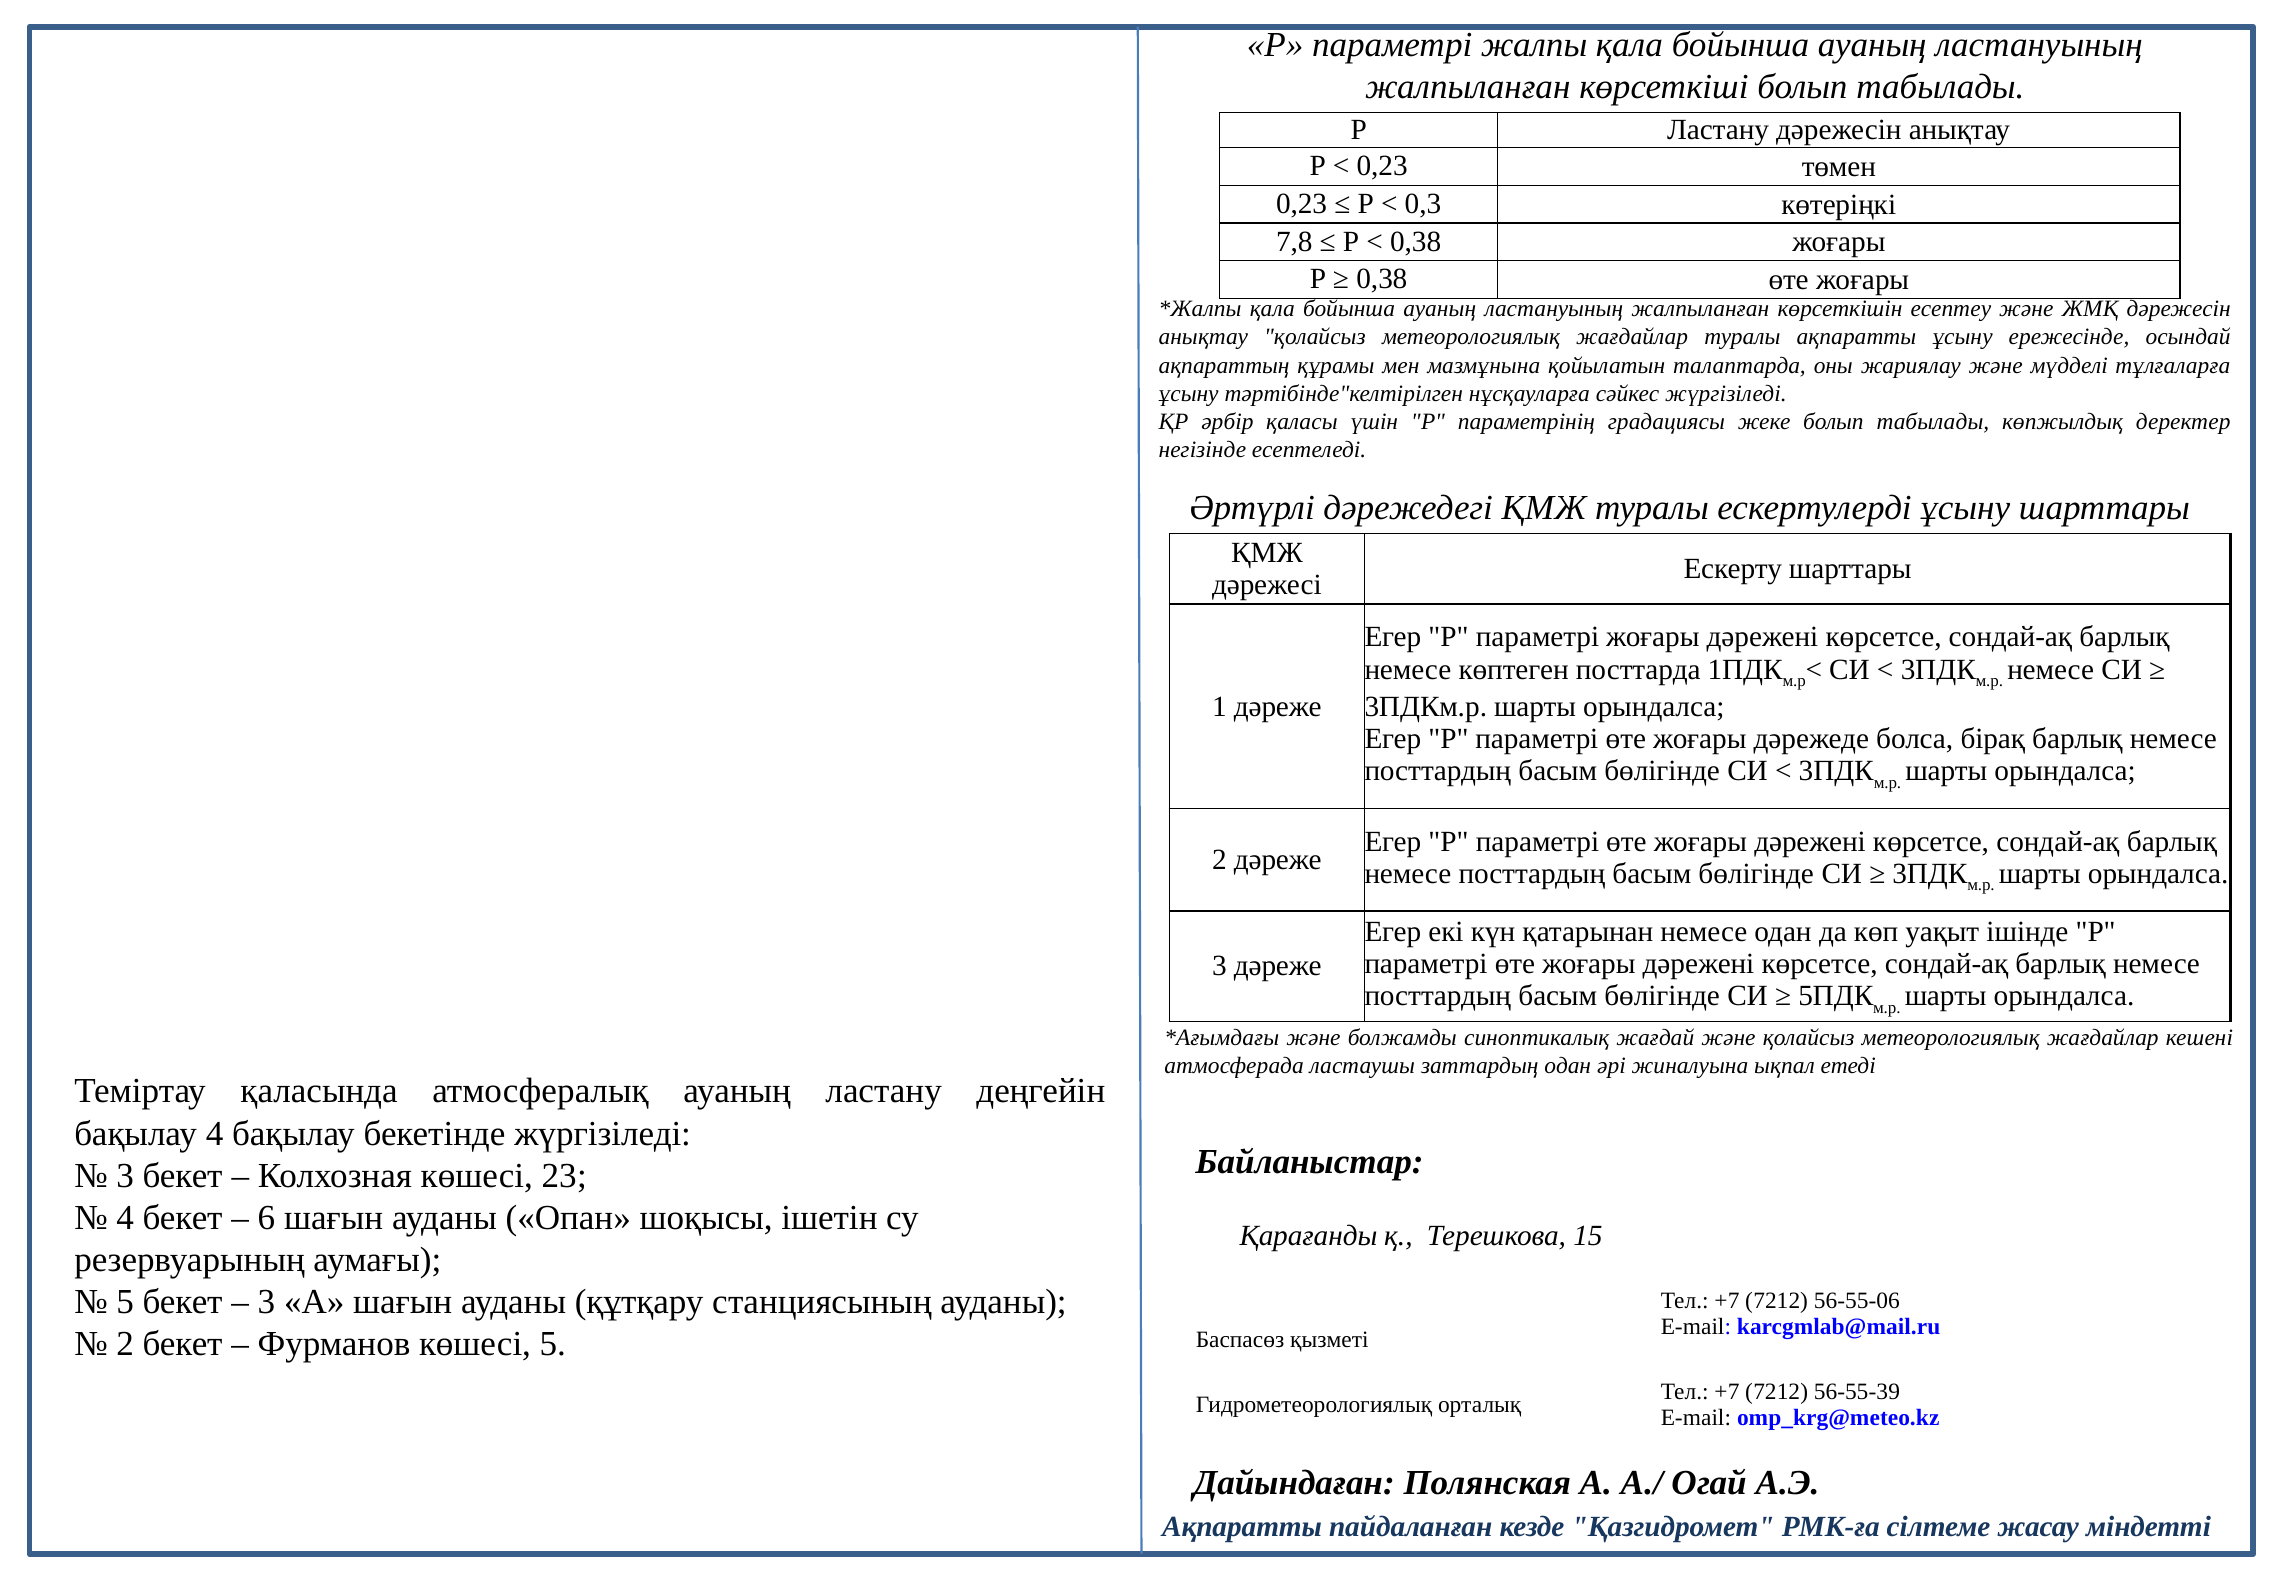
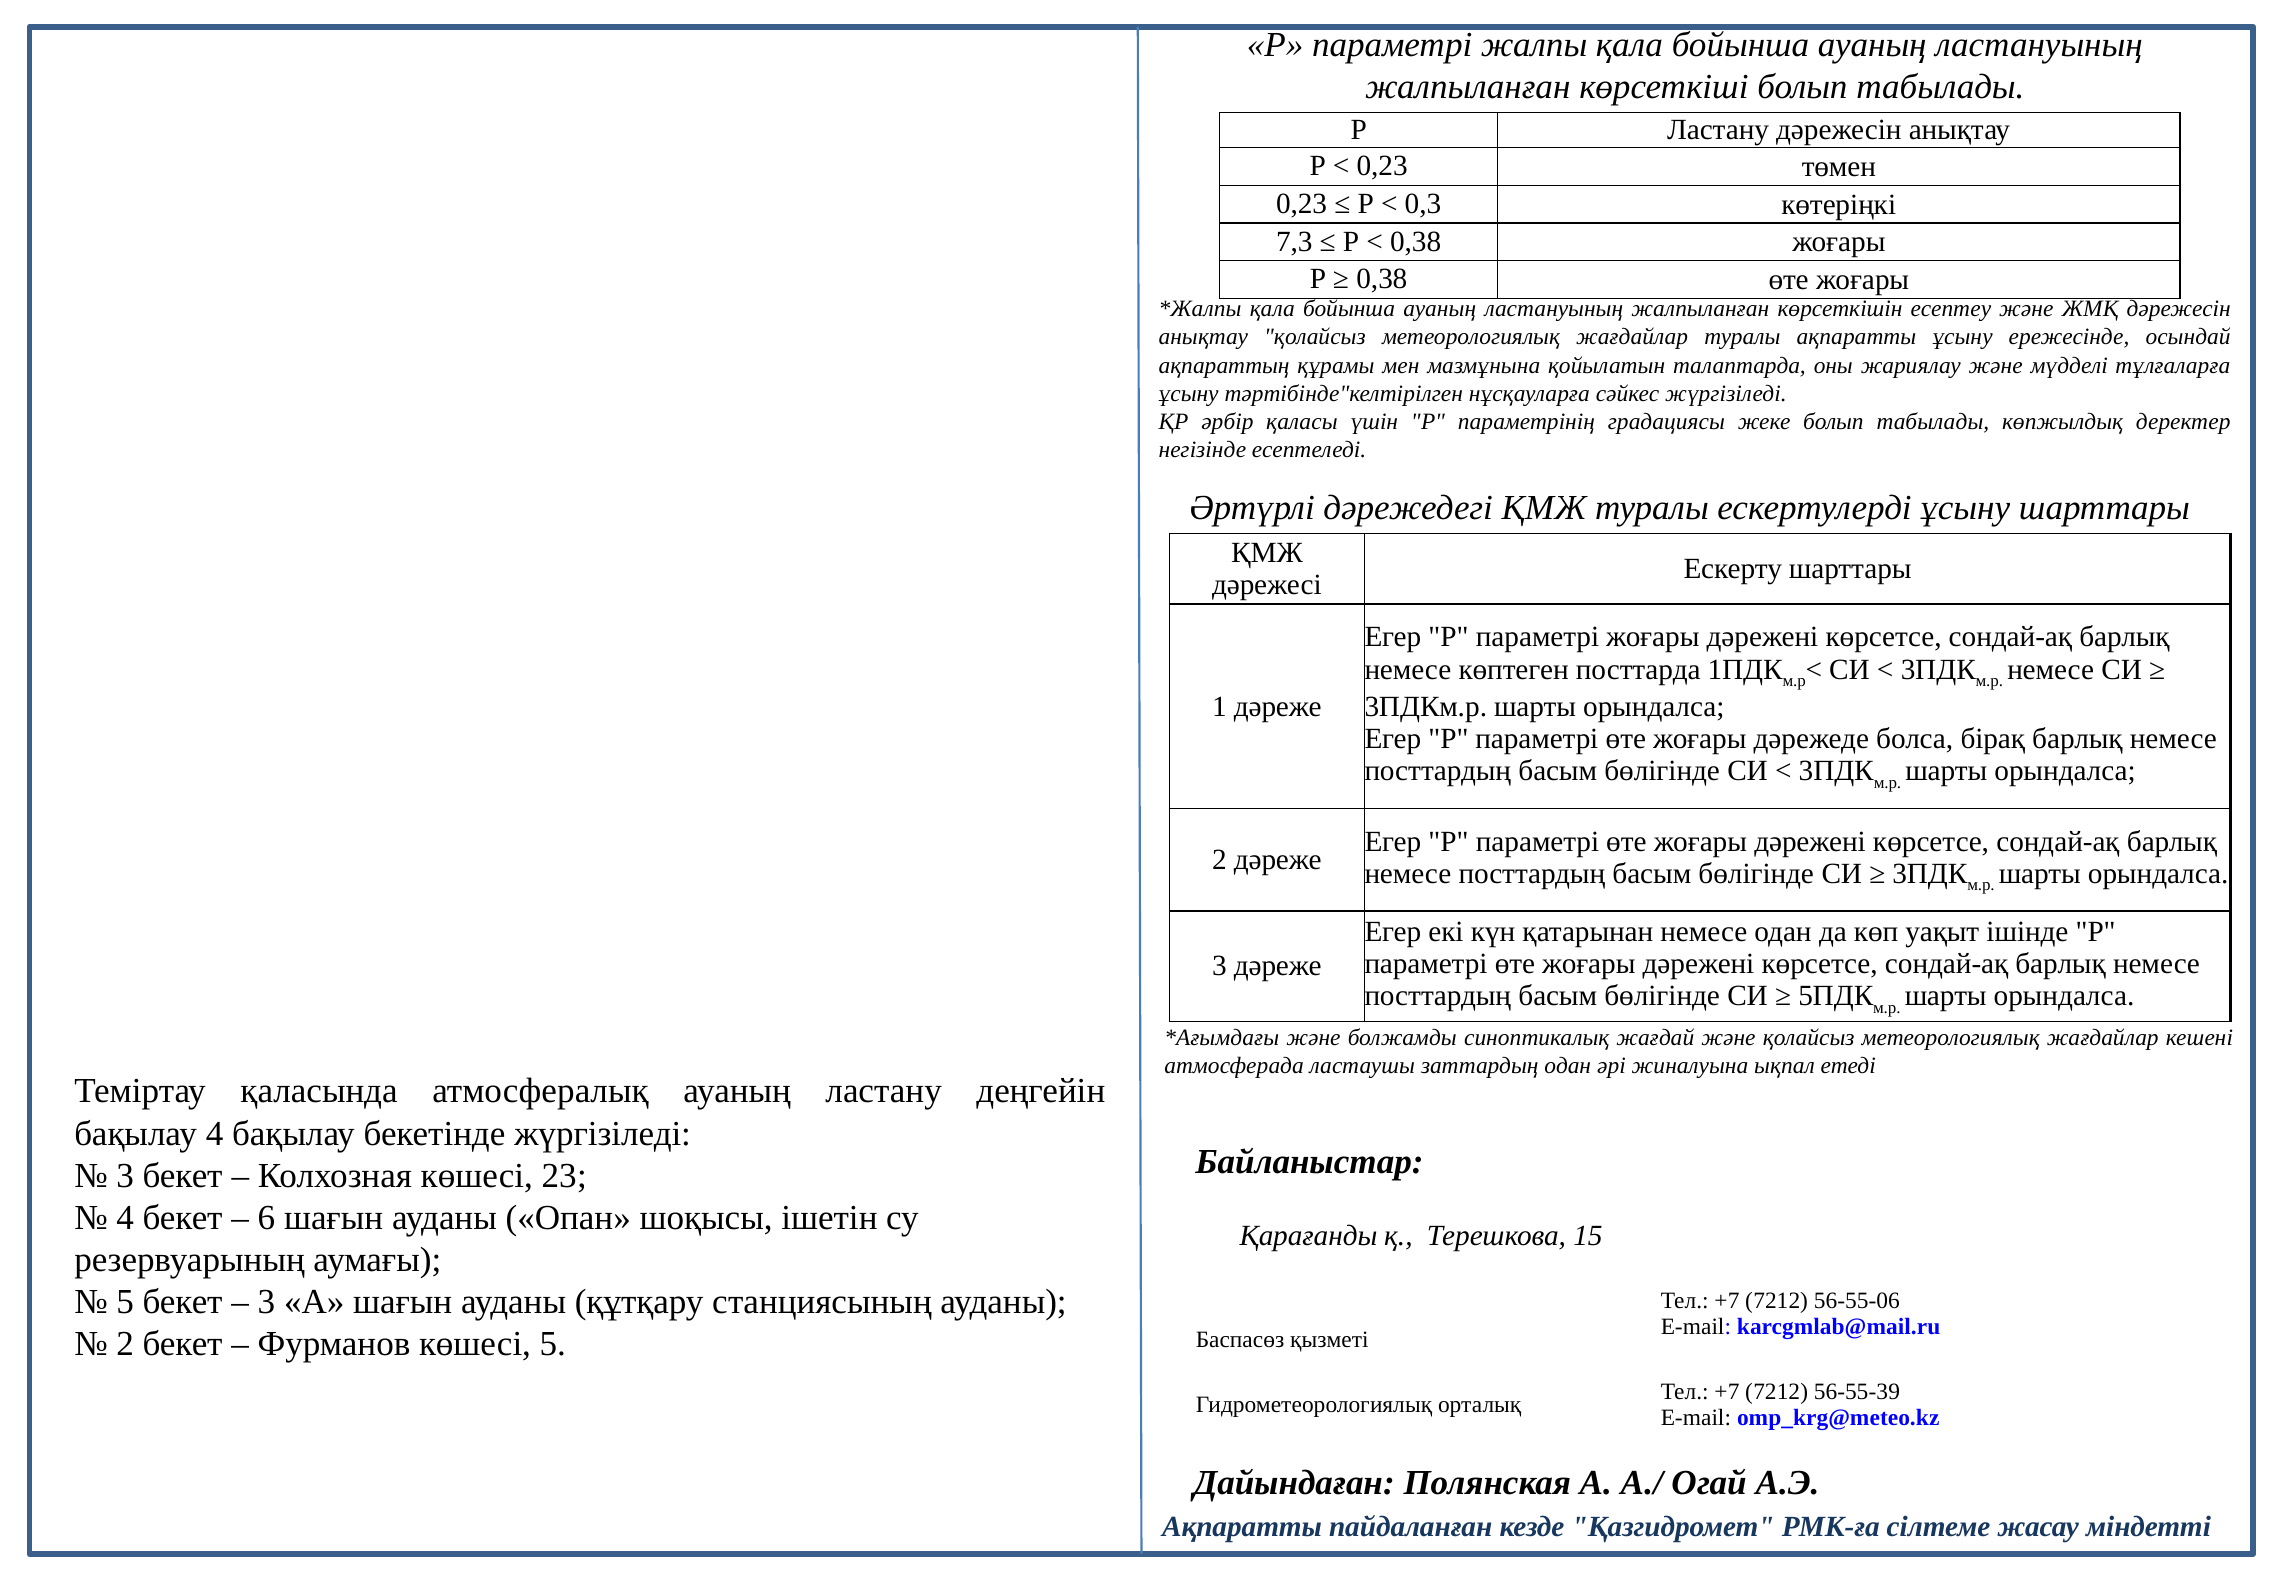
7,8: 7,8 -> 7,3 (1294, 242)
